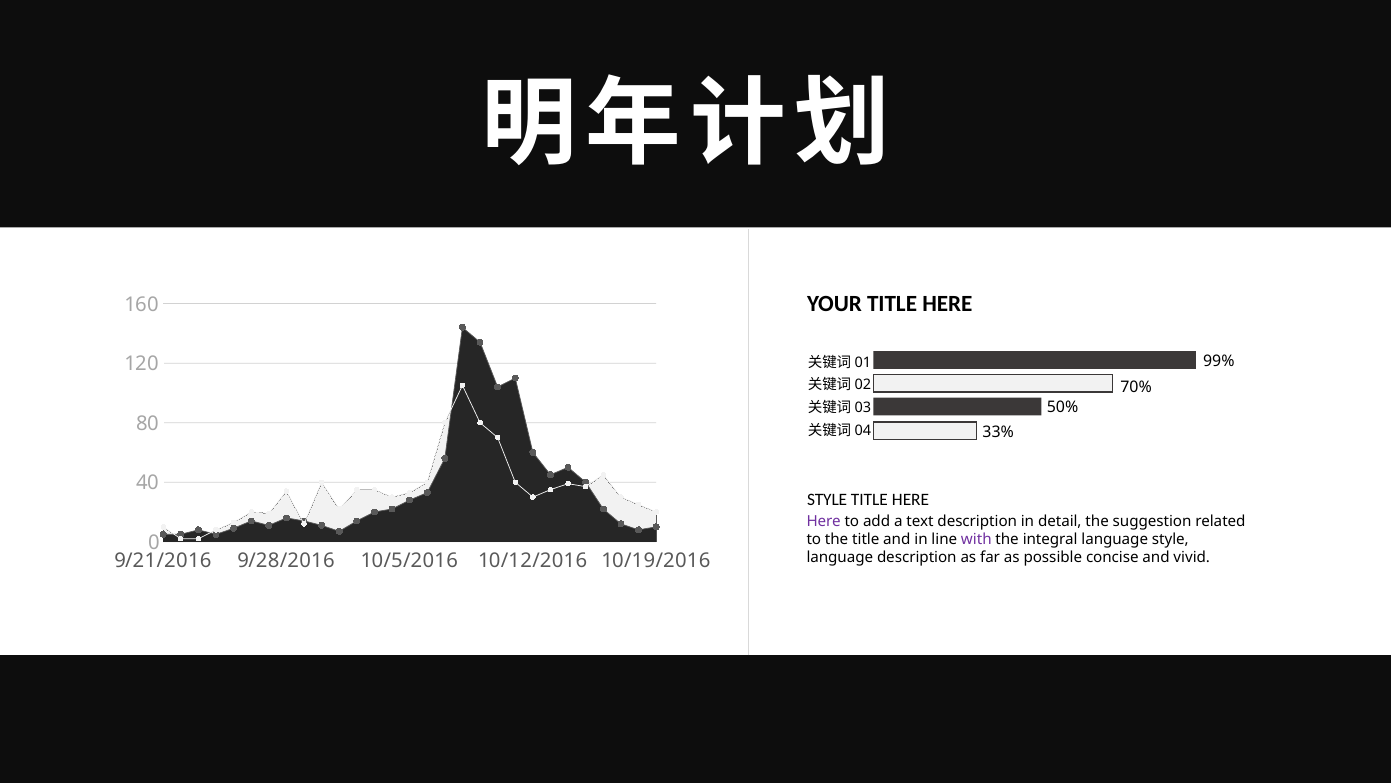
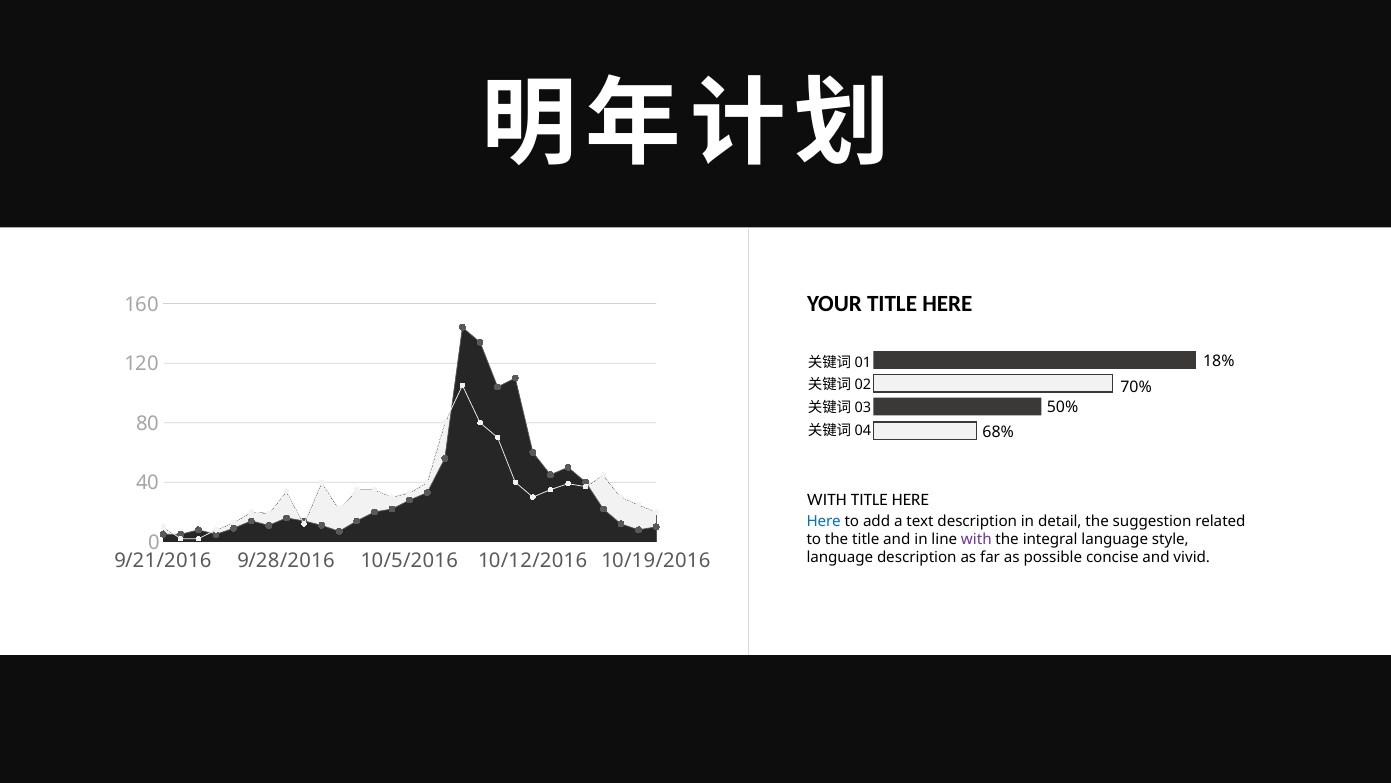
99%: 99% -> 18% (1219, 361)
33%: 33% -> 68% (998, 432)
STYLE: STYLE -> WITH (827, 499)
Here colour: purple -> blue (824, 521)
